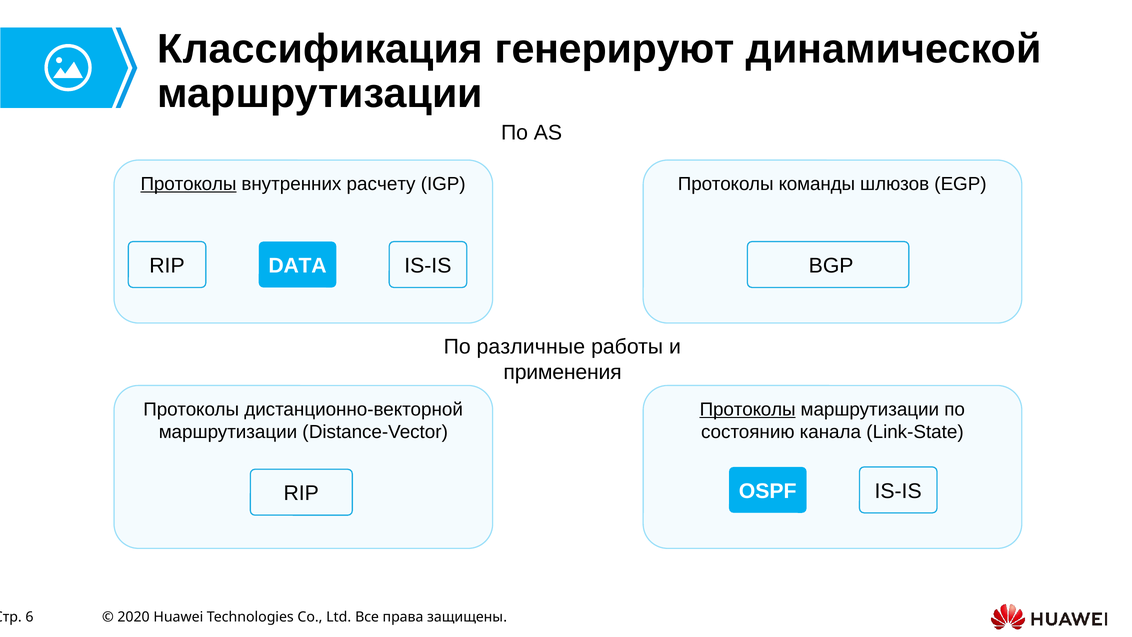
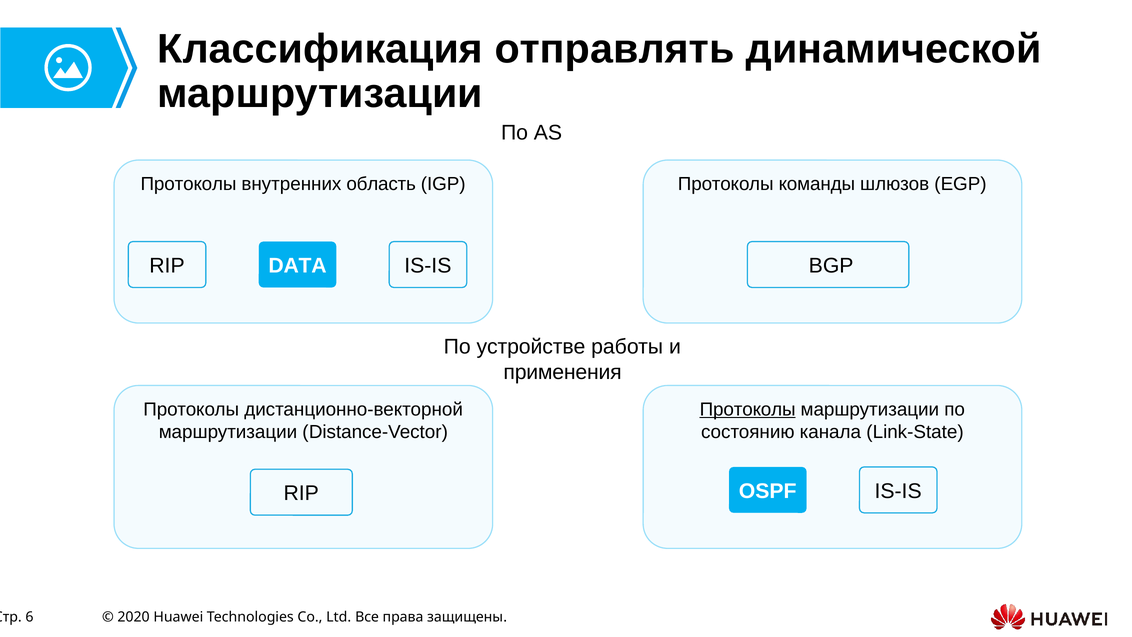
генерируют: генерируют -> отправлять (614, 49)
Протоколы underline: present -> none (188, 184)
расчету: расчету -> область (381, 184)
различные: различные -> устройстве (531, 347)
